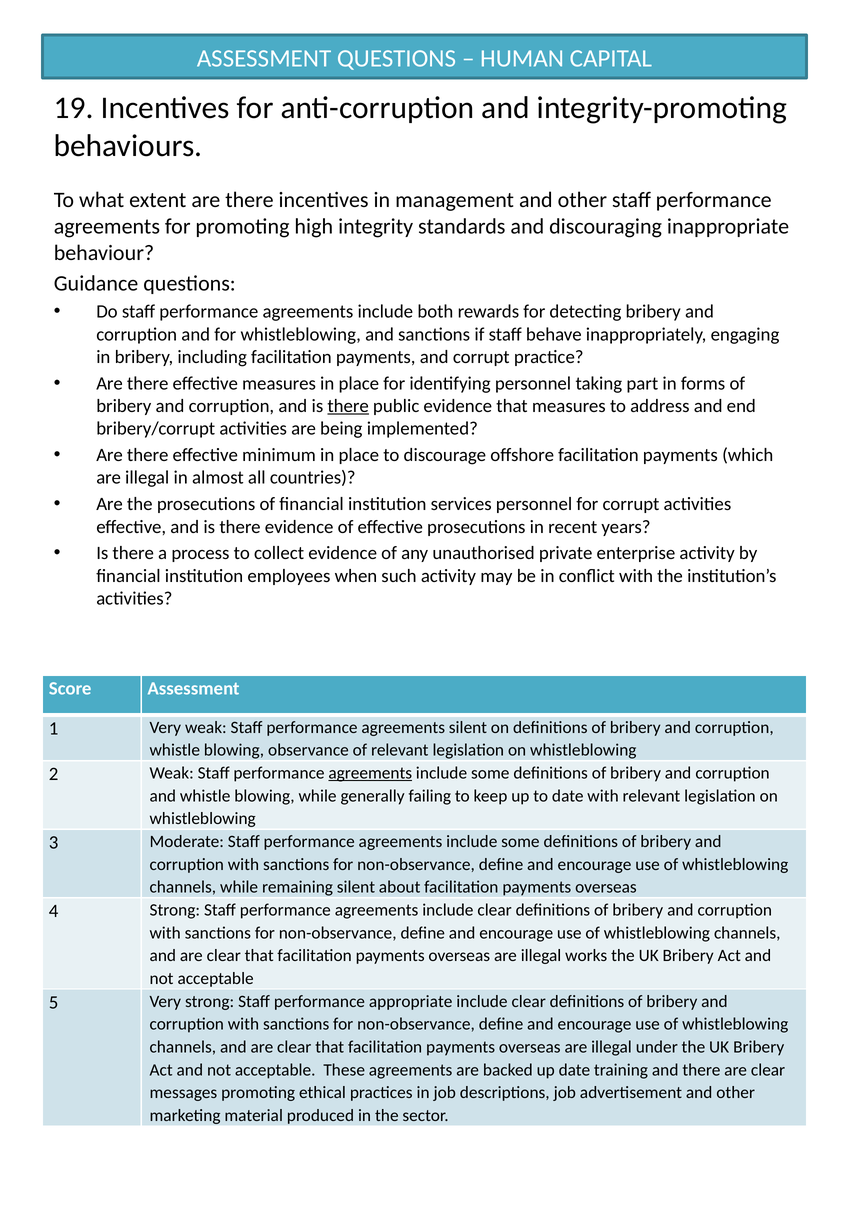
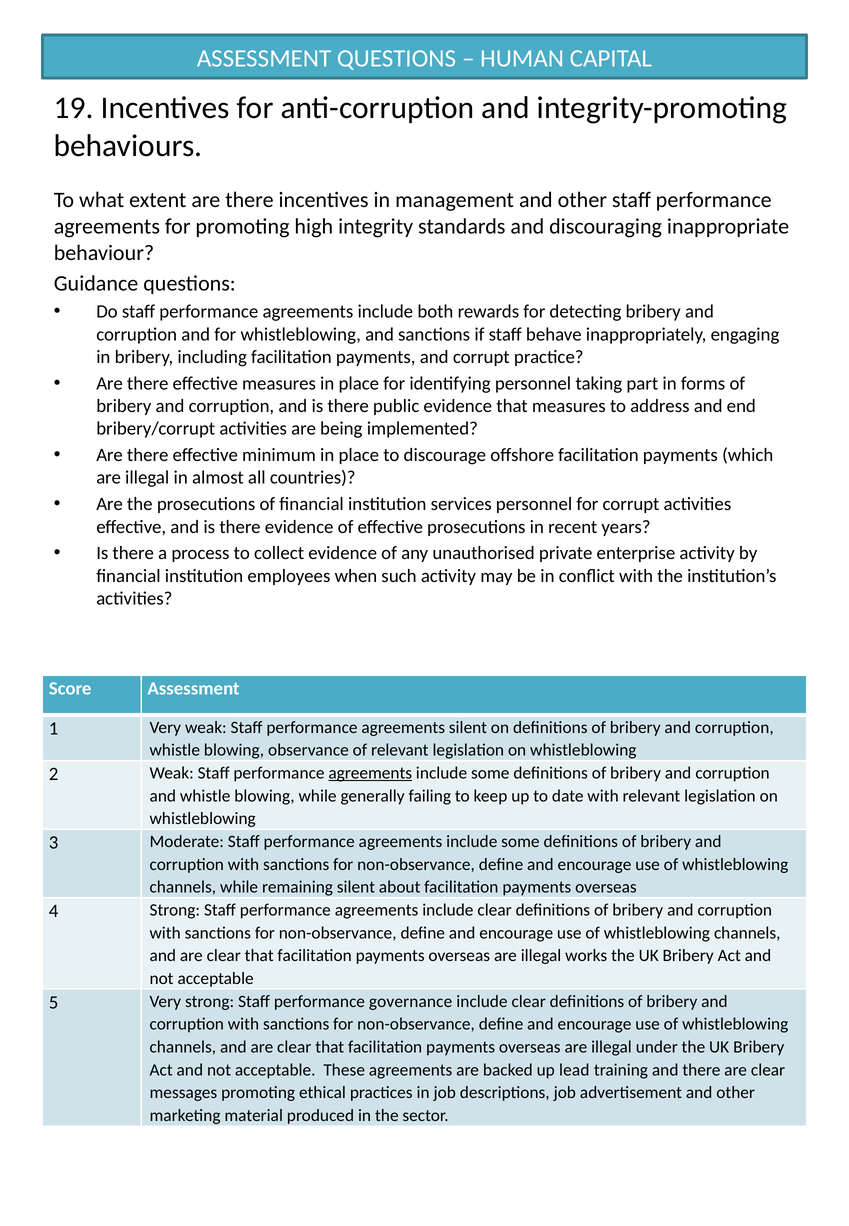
there underline: present -> none (348, 406)
appropriate: appropriate -> governance (411, 1002)
up date: date -> lead (574, 1070)
